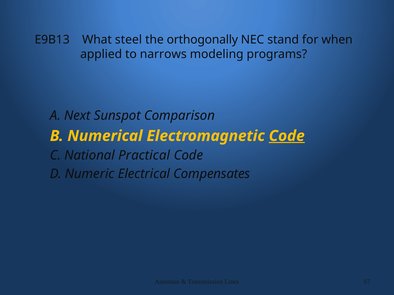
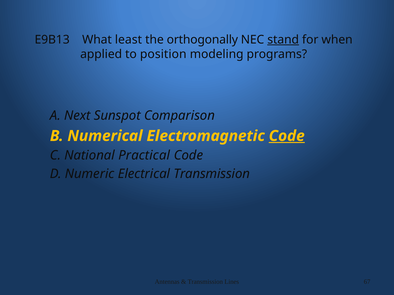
steel: steel -> least (128, 40)
stand underline: none -> present (283, 40)
narrows: narrows -> position (163, 54)
Electrical Compensates: Compensates -> Transmission (212, 174)
